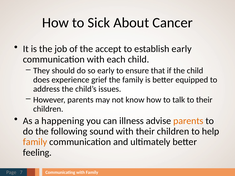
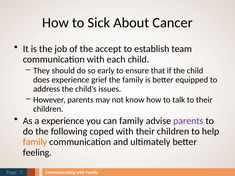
establish early: early -> team (182, 49)
a happening: happening -> experience (63, 121)
can illness: illness -> family (132, 121)
parents colour: orange -> purple (188, 121)
sound: sound -> coped (102, 132)
